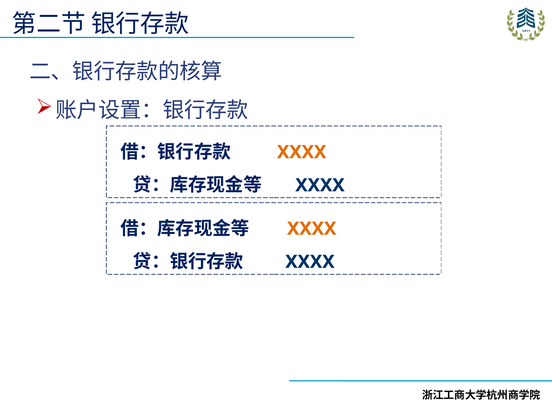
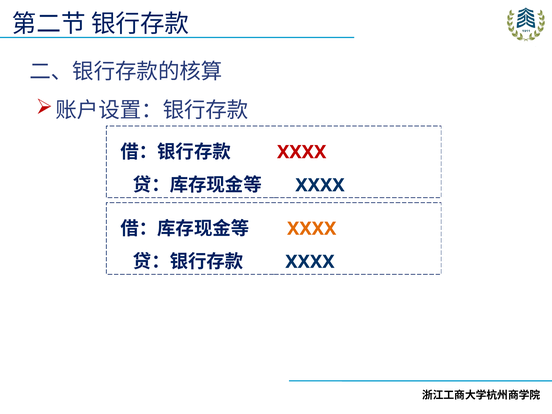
XXXX colour: orange -> red (302, 152)
